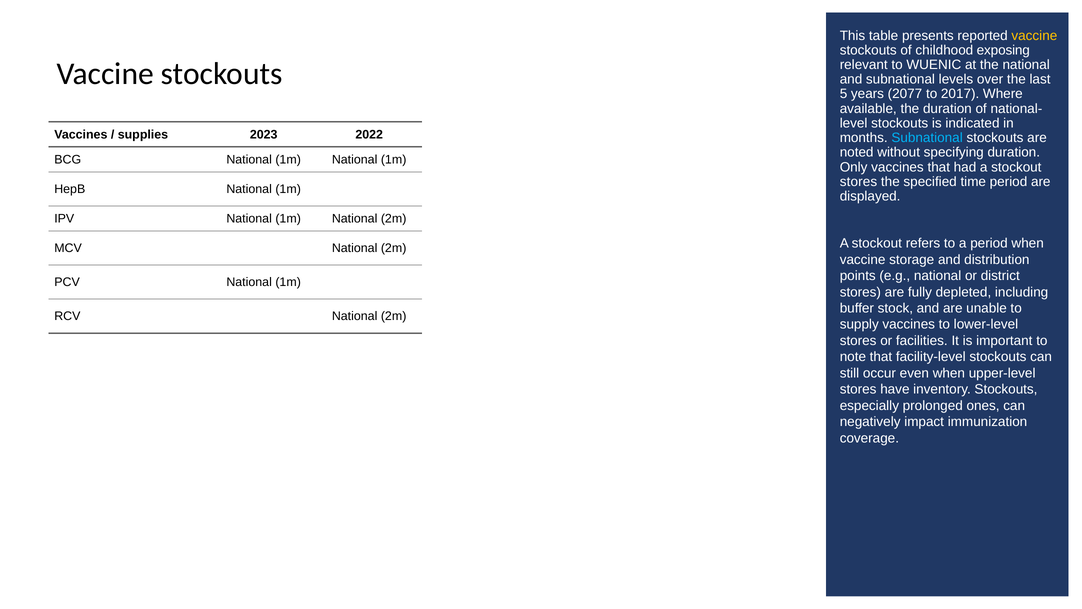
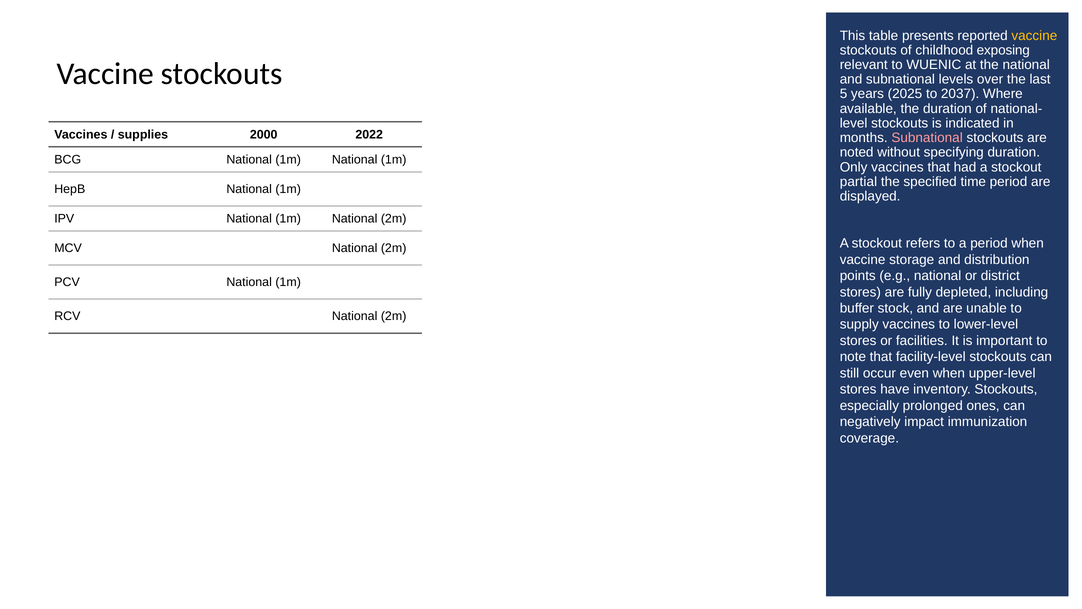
2077: 2077 -> 2025 (905, 94)
2017: 2017 -> 2037 (960, 94)
2023: 2023 -> 2000 (264, 134)
Subnational colour: light blue -> pink (927, 138)
stores: stores -> partial (858, 182)
